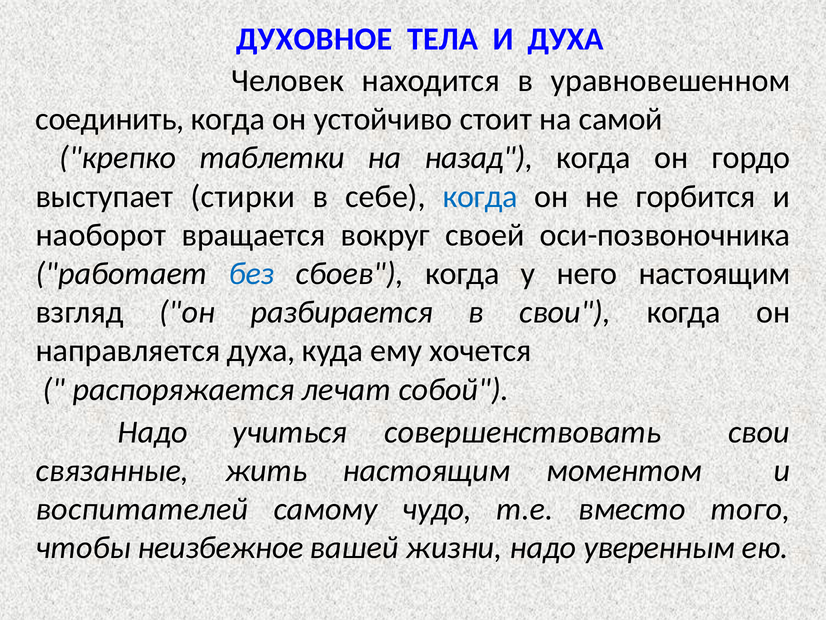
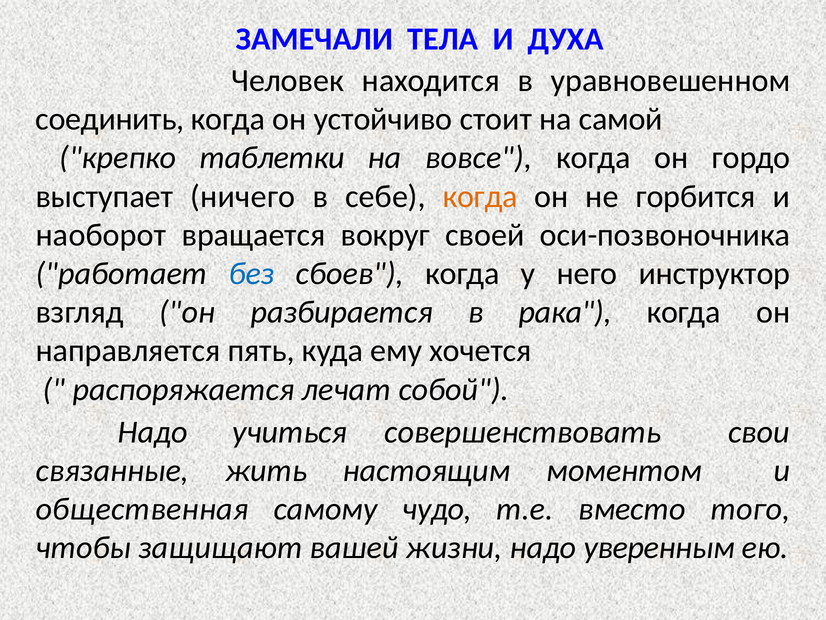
ДУХОВНОЕ: ДУХОВНОЕ -> ЗАМЕЧАЛИ (314, 39)
назад: назад -> вовсе (479, 158)
стирки: стирки -> ничего (243, 196)
когда colour: blue -> orange (480, 196)
него настоящим: настоящим -> инструктор (714, 273)
в свои: свои -> рака (565, 312)
направляется духа: духа -> пять (261, 351)
воспитателей: воспитателей -> общественная (142, 509)
неизбежное: неизбежное -> защищают (220, 547)
